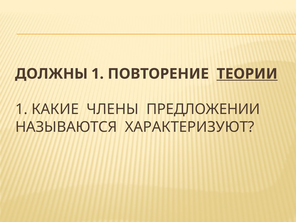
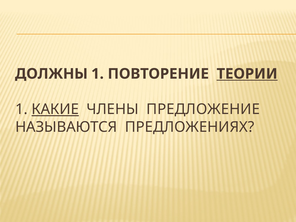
КАКИЕ underline: none -> present (55, 109)
ПРЕДЛОЖЕНИИ: ПРЕДЛОЖЕНИИ -> ПРЕДЛОЖЕНИЕ (203, 109)
ХАРАКТЕРИЗУЮТ: ХАРАКТЕРИЗУЮТ -> ПРЕДЛОЖЕНИЯХ (190, 127)
